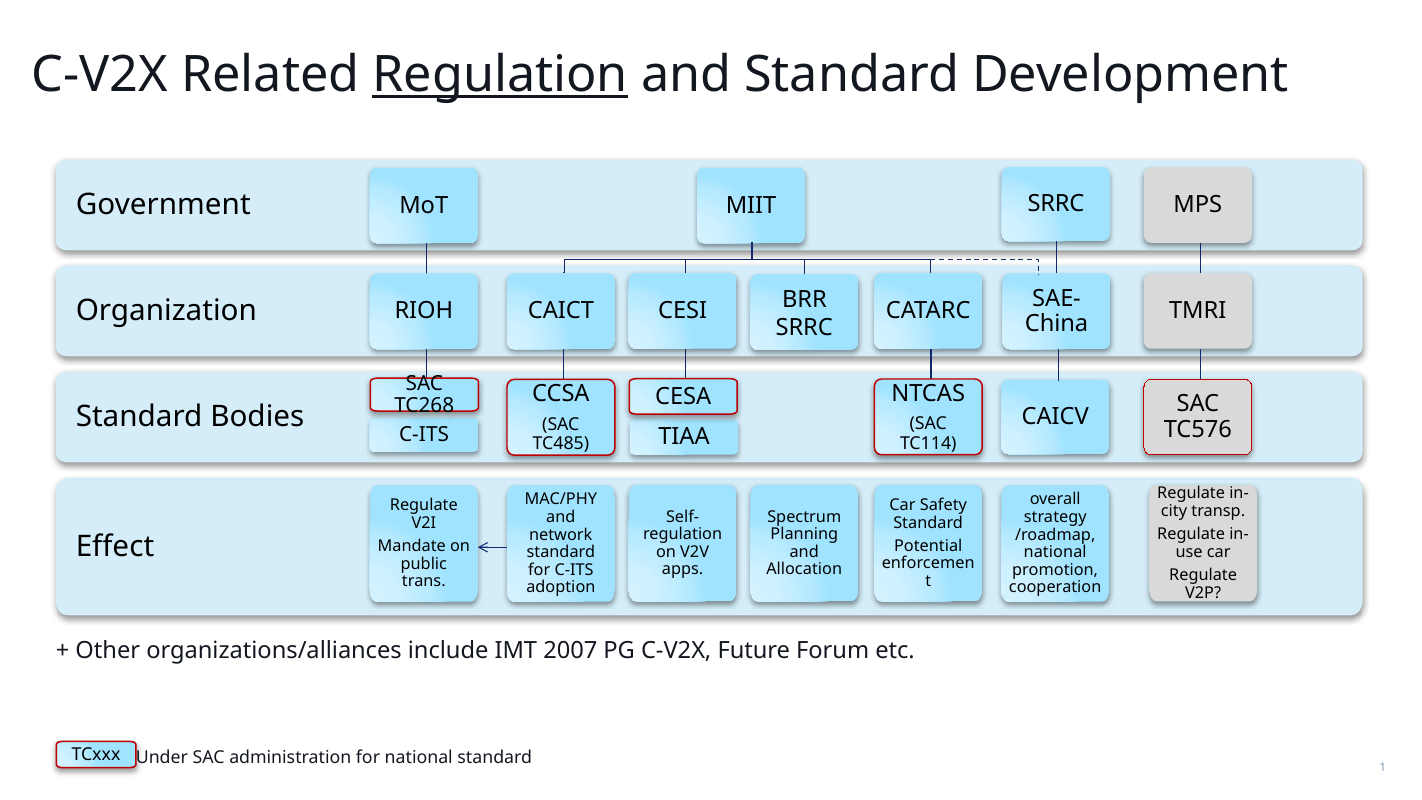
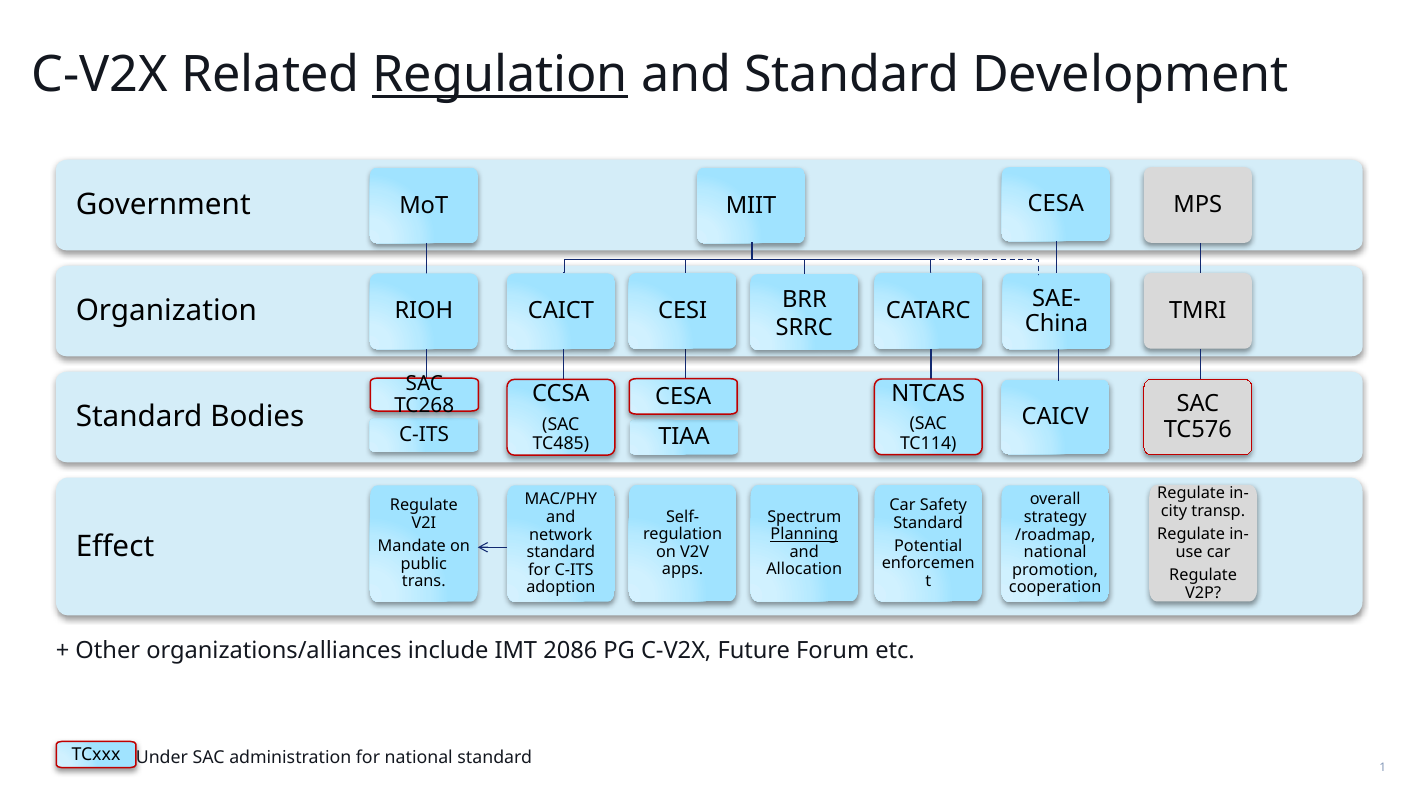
SRRC: SRRC -> CESA (1056, 204)
Planning underline: none -> present (804, 534)
2007: 2007 -> 2086 (570, 651)
